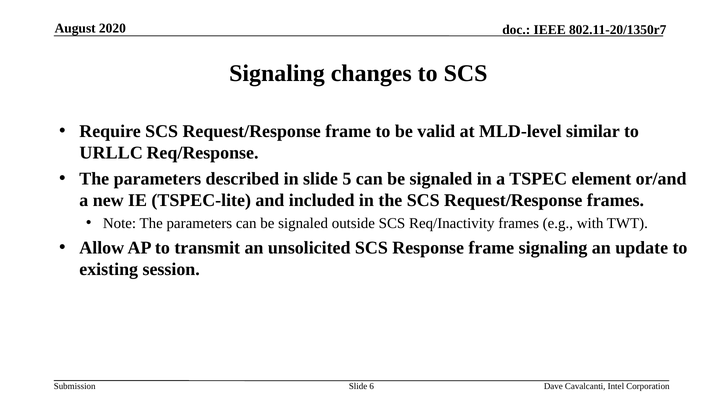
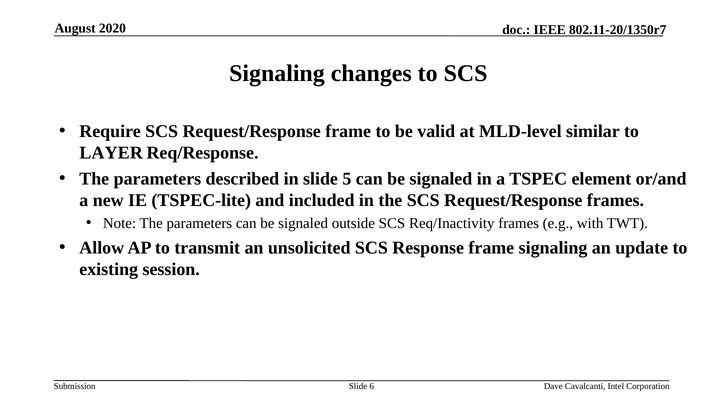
URLLC: URLLC -> LAYER (111, 153)
